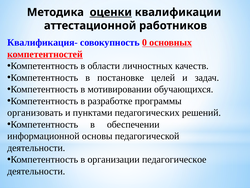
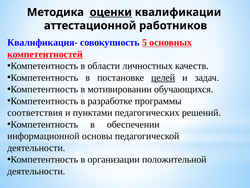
0: 0 -> 5 (145, 42)
целей underline: none -> present (163, 77)
организовать: организовать -> соответствия (35, 112)
педагогическое: педагогическое -> положительной (174, 159)
